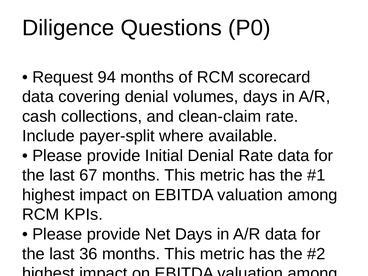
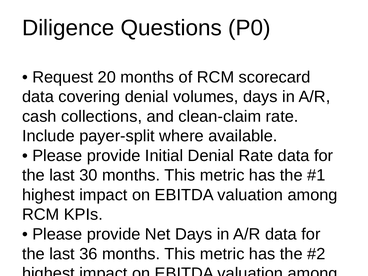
94: 94 -> 20 (107, 77)
67: 67 -> 30 (88, 175)
